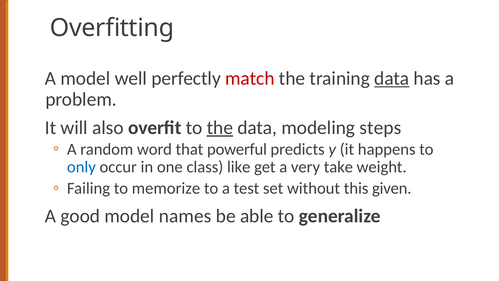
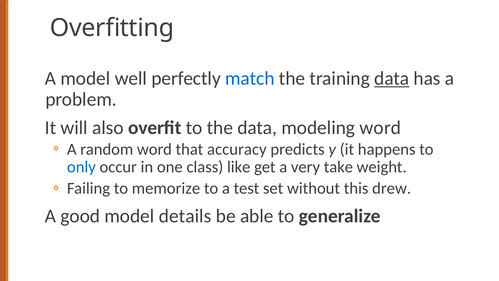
match colour: red -> blue (250, 78)
the underline: present -> none (220, 127)
modeling steps: steps -> word (380, 127)
powerful: powerful -> accuracy (237, 149)
given: given -> drew (392, 188)
names: names -> details (185, 216)
